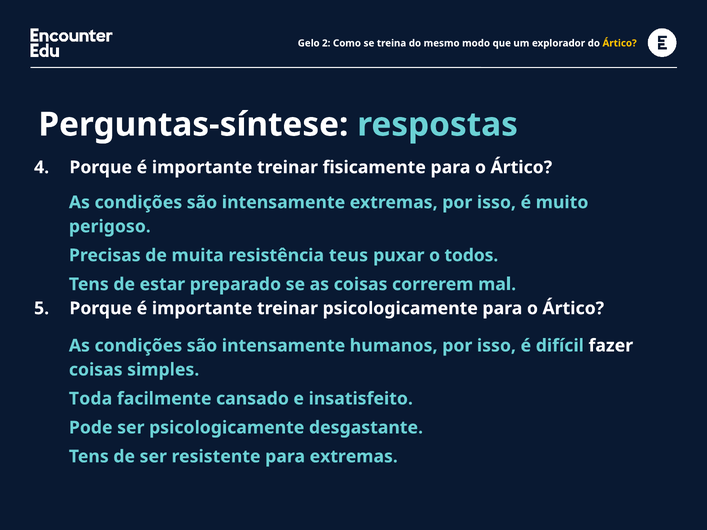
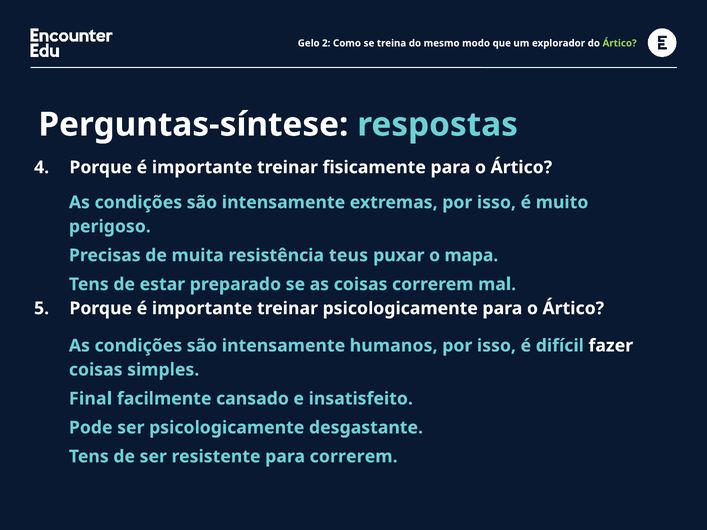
Ártico colour: yellow -> light green (620, 43)
todos: todos -> mapa (471, 256)
Toda: Toda -> Final (91, 399)
para extremas: extremas -> correrem (354, 457)
